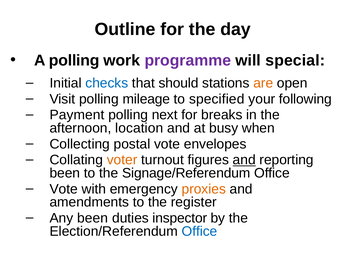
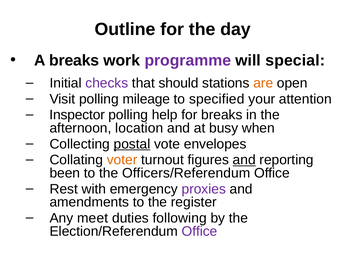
A polling: polling -> breaks (74, 61)
checks colour: blue -> purple (107, 83)
following: following -> attention (305, 99)
Payment: Payment -> Inspector (77, 115)
next: next -> help (165, 115)
postal underline: none -> present (132, 144)
Signage/Referendum: Signage/Referendum -> Officers/Referendum (186, 173)
Vote: Vote -> Rest (64, 189)
proxies colour: orange -> purple (204, 189)
Any been: been -> meet (93, 218)
inspector: inspector -> following (180, 218)
Office colour: blue -> purple (199, 232)
